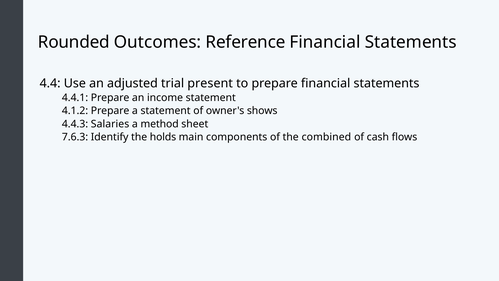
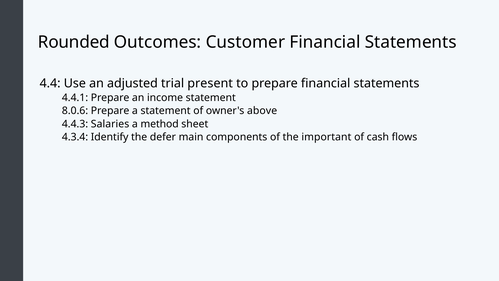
Reference: Reference -> Customer (245, 42)
4.1.2: 4.1.2 -> 8.0.6 (75, 111)
shows: shows -> above (262, 111)
7.6.3: 7.6.3 -> 4.3.4 (75, 137)
holds: holds -> defer (163, 137)
combined: combined -> important (326, 137)
